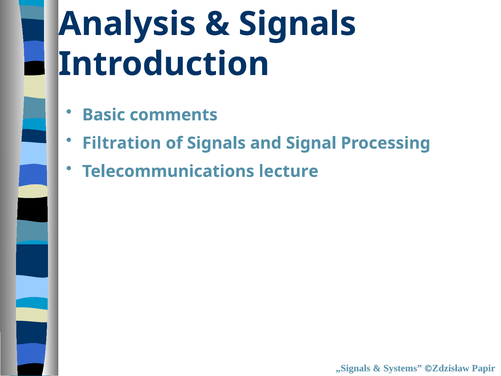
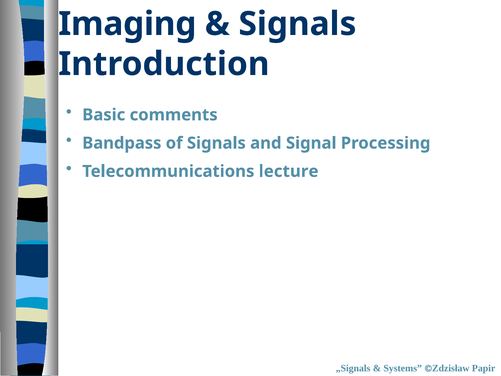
Analysis: Analysis -> Imaging (127, 24)
Filtration: Filtration -> Bandpass (122, 143)
